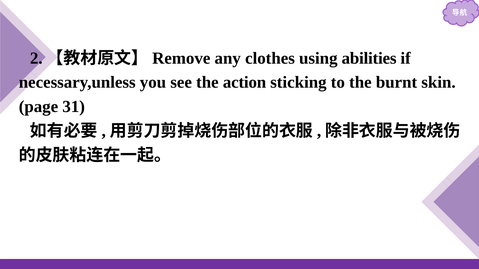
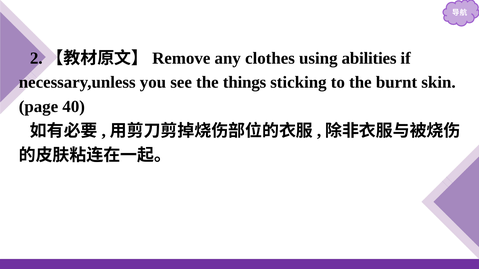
action: action -> things (245, 83)
31: 31 -> 40 (74, 107)
